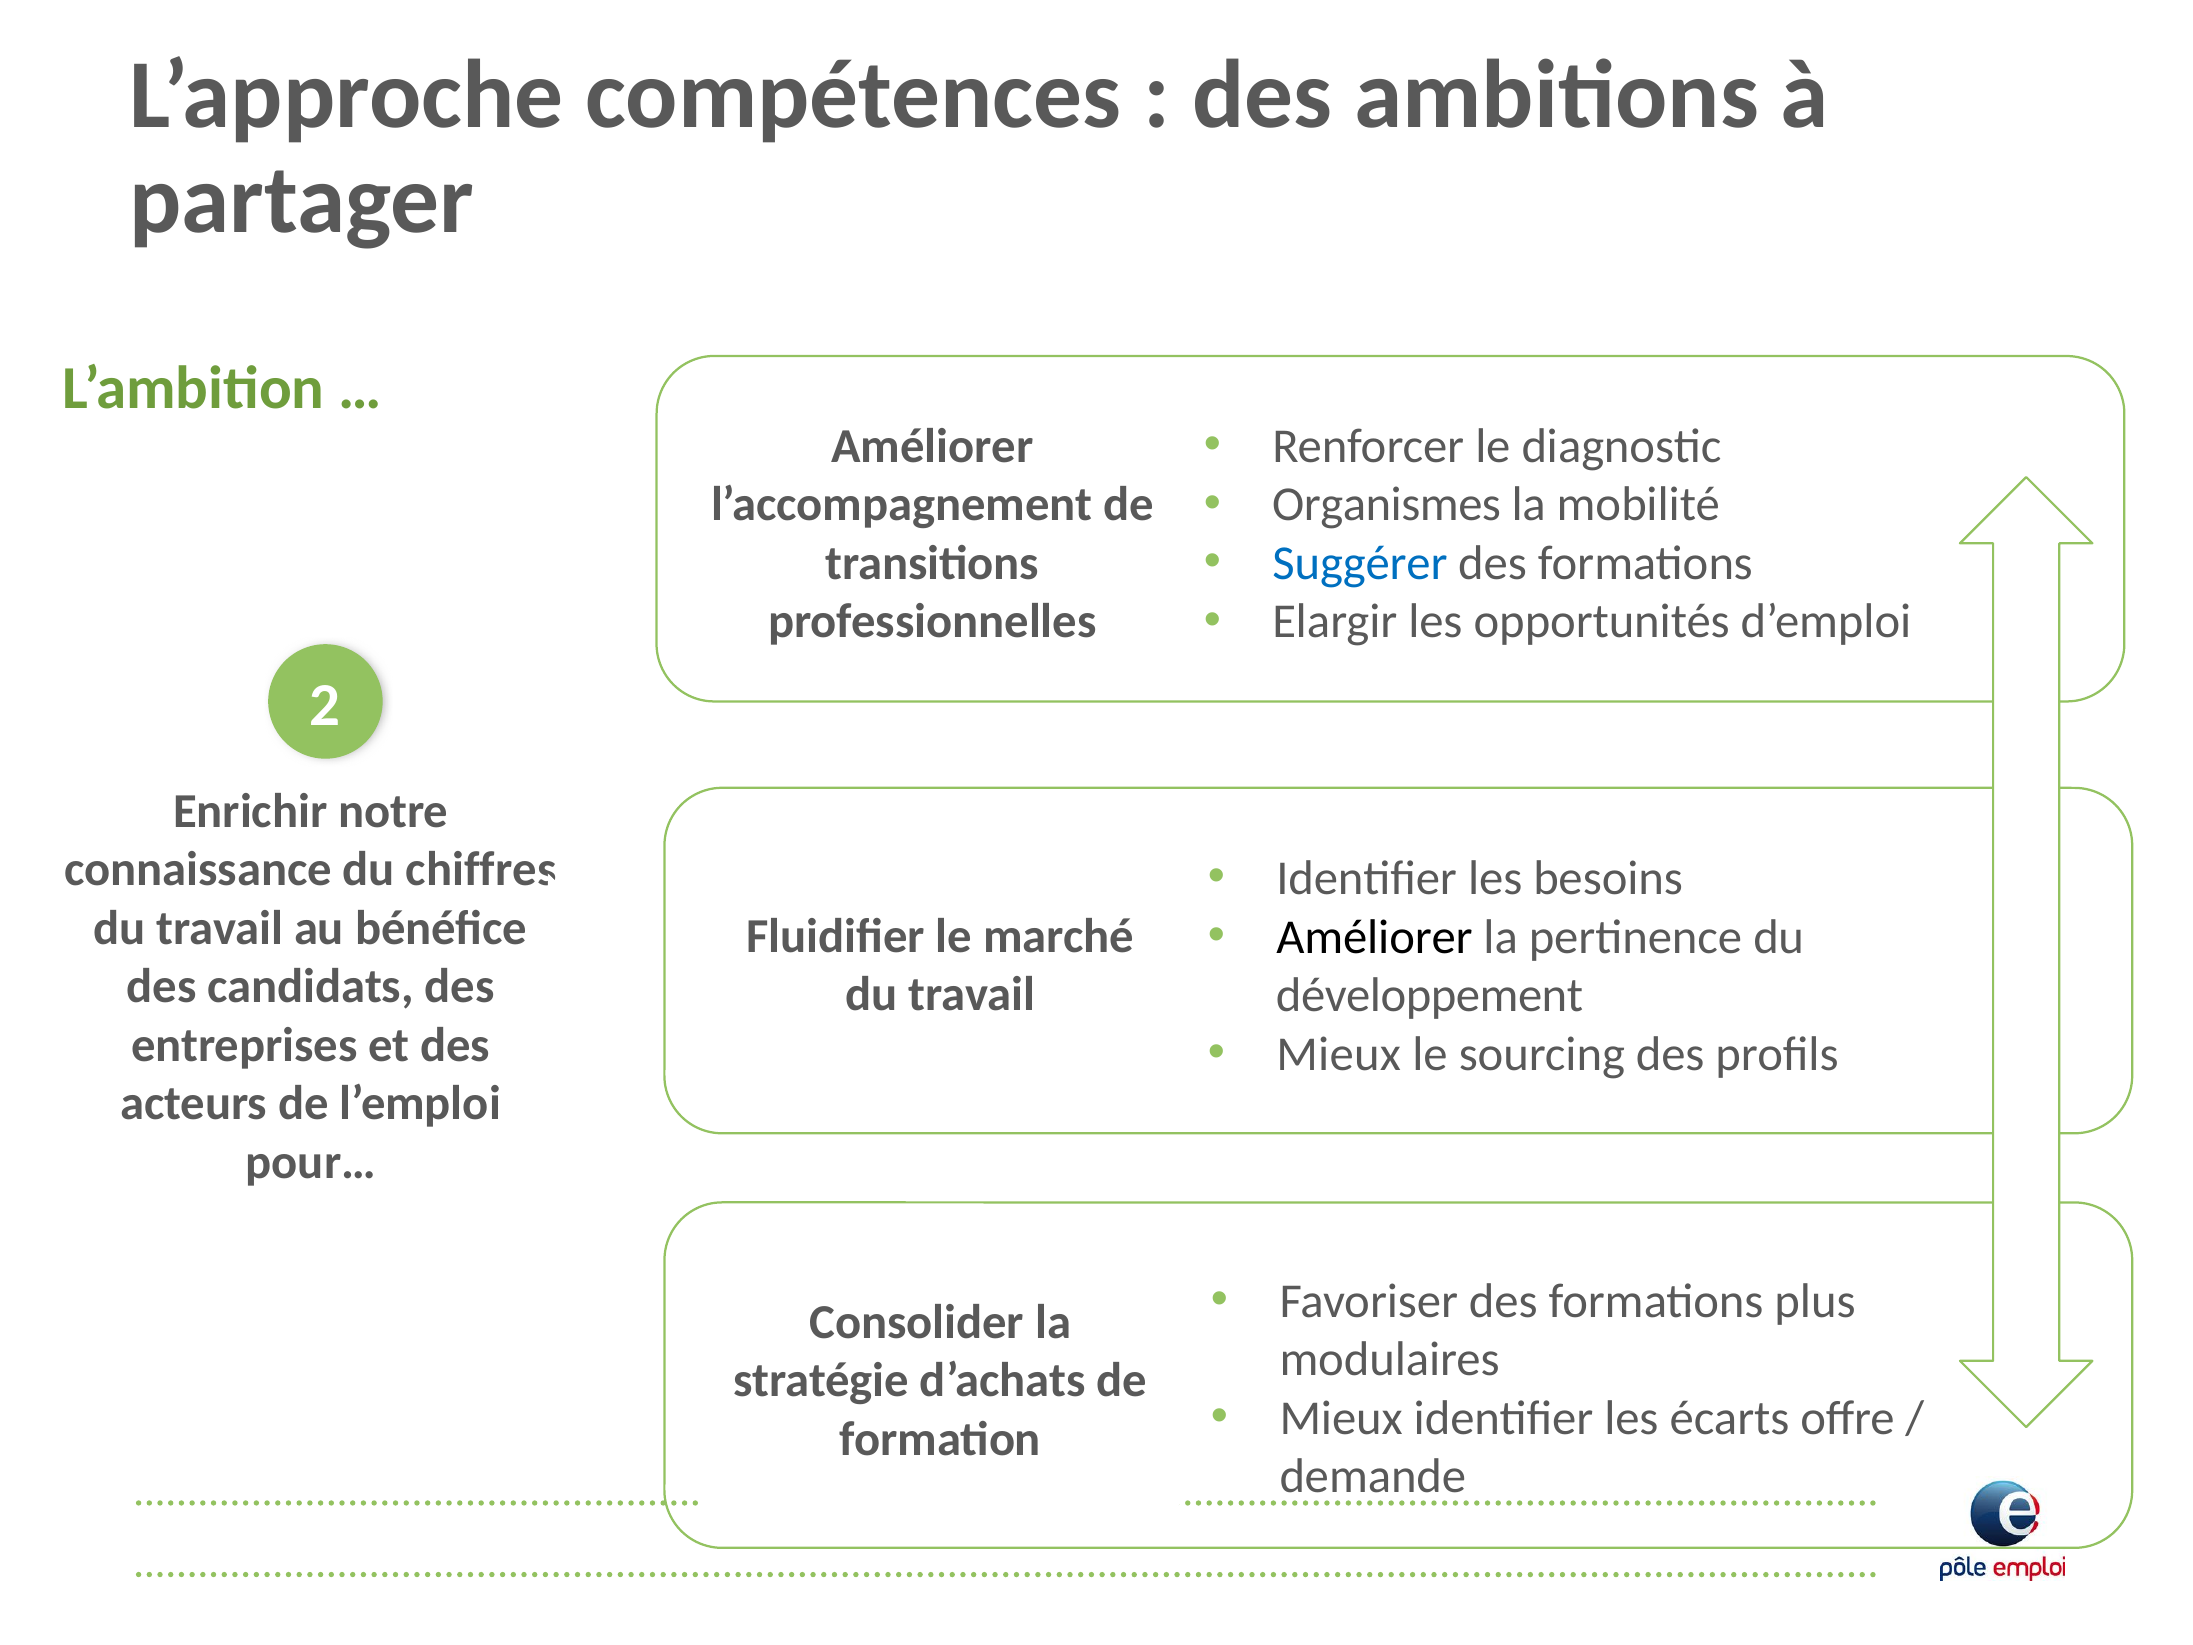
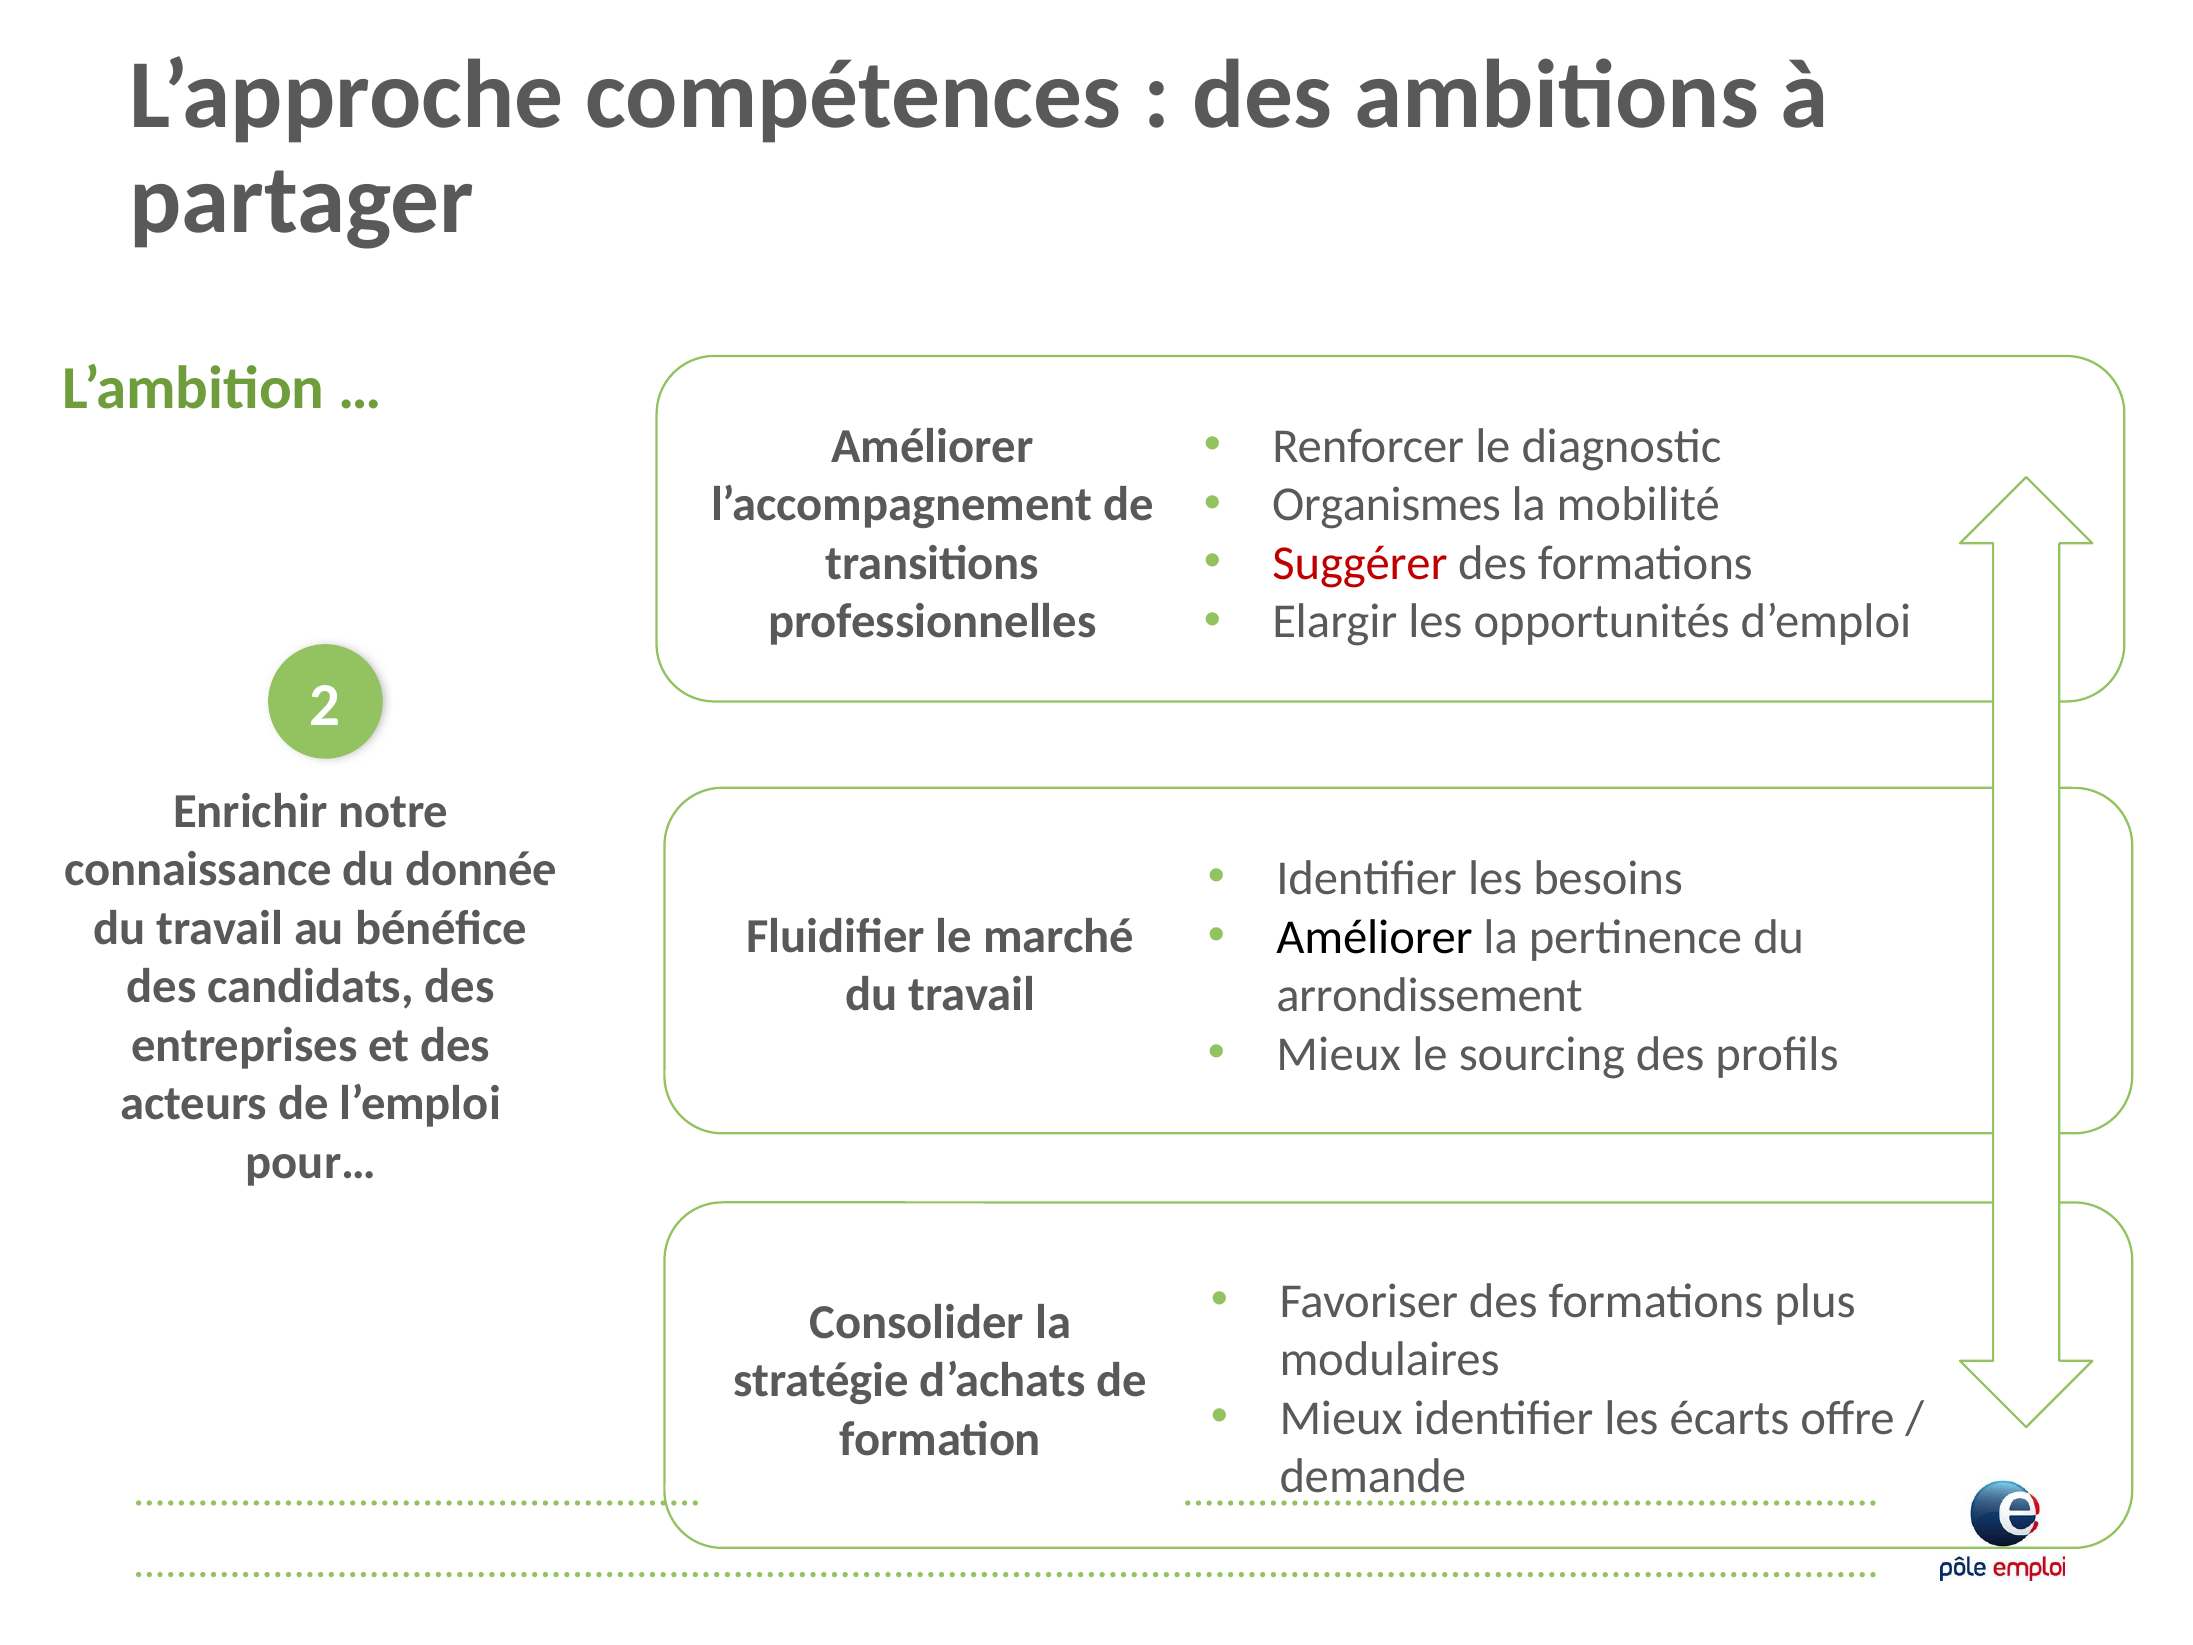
Suggérer colour: blue -> red (1360, 563)
chiffres: chiffres -> donnée (482, 870)
développement: développement -> arrondissement (1430, 995)
